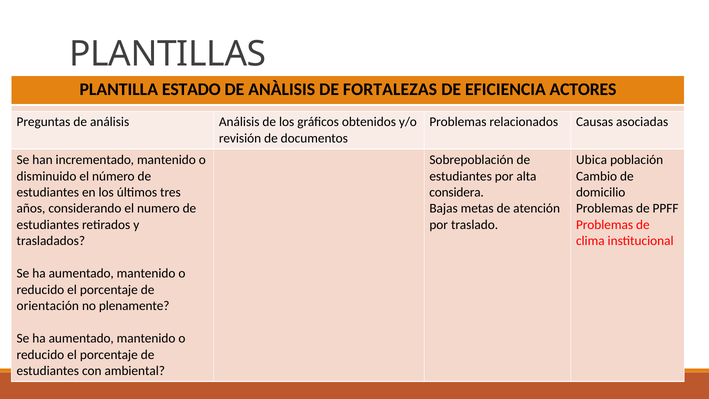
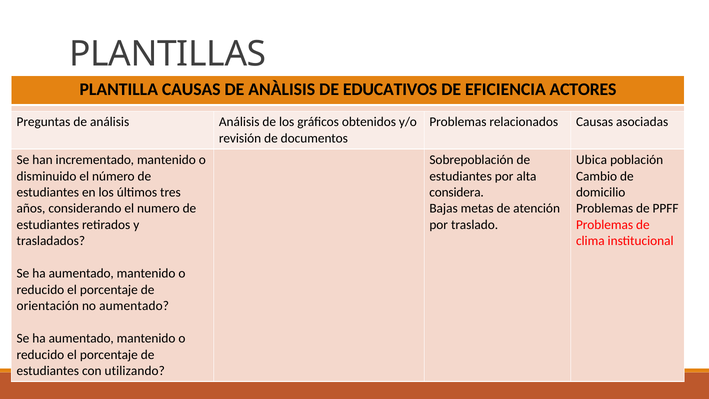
PLANTILLA ESTADO: ESTADO -> CAUSAS (191, 89)
FORTALEZAS: FORTALEZAS -> EDUCATIVOS (390, 89)
no plenamente: plenamente -> aumentado (134, 306)
ambiental: ambiental -> utilizando (135, 371)
